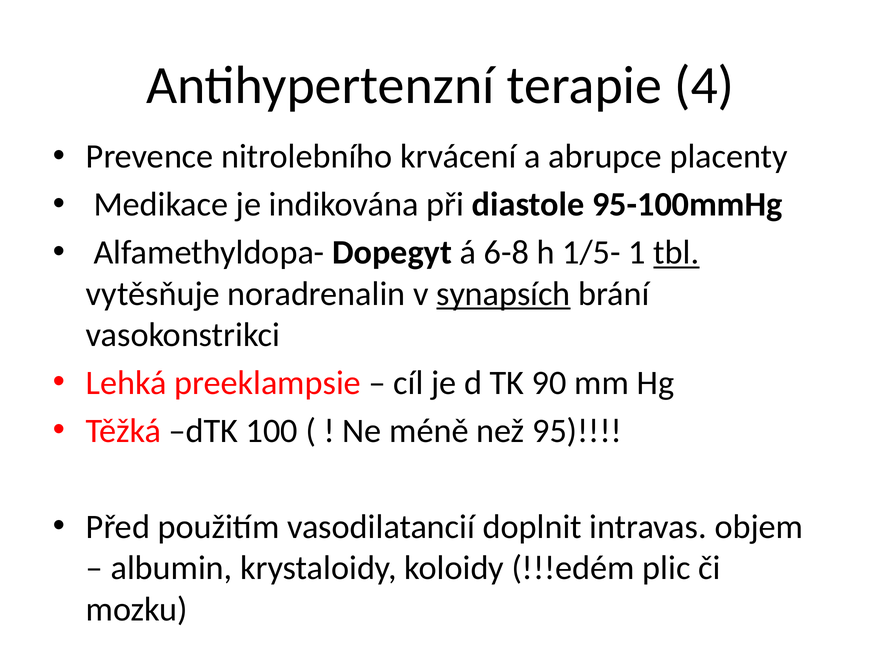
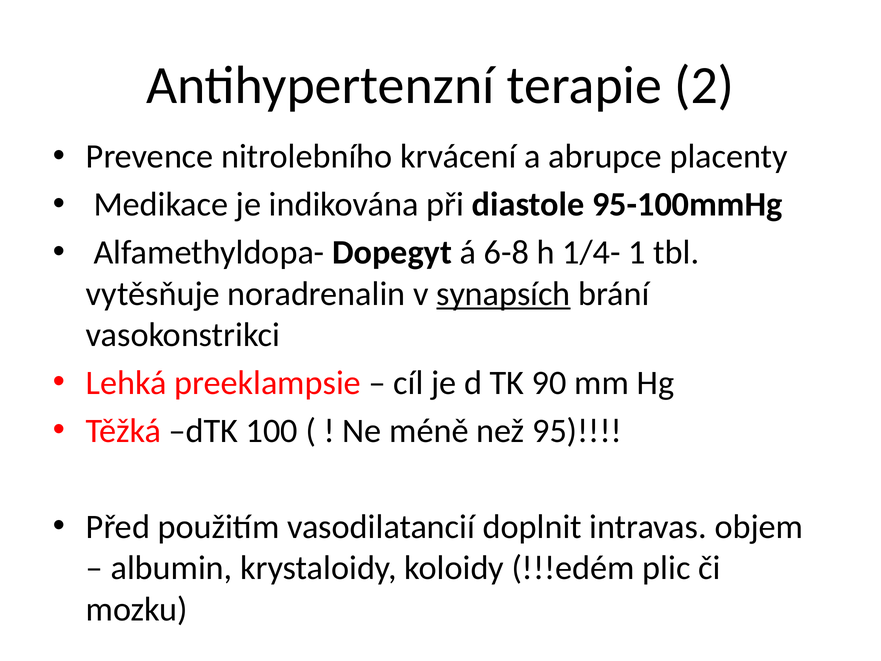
4: 4 -> 2 (704, 85)
1/5-: 1/5- -> 1/4- (591, 253)
tbl underline: present -> none (676, 253)
